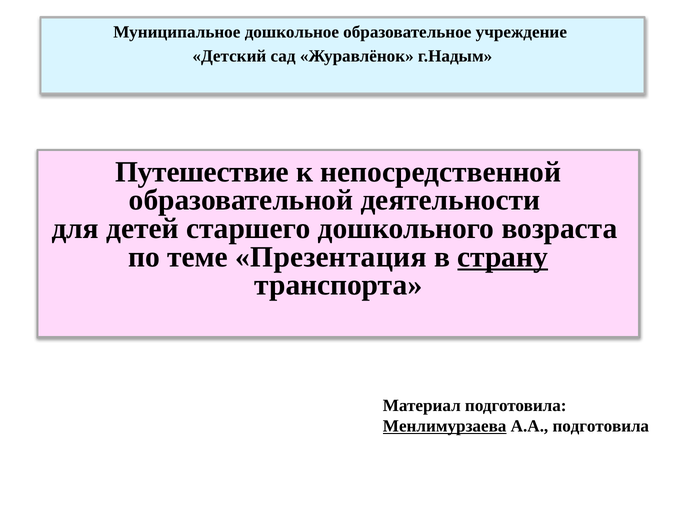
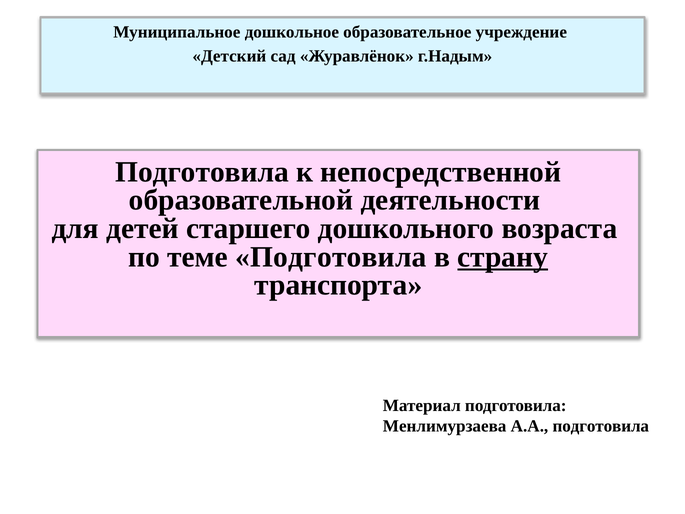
Путешествие: Путешествие -> Подготовила (202, 172)
теме Презентация: Презентация -> Подготовила (331, 257)
Менлимурзаева underline: present -> none (445, 426)
